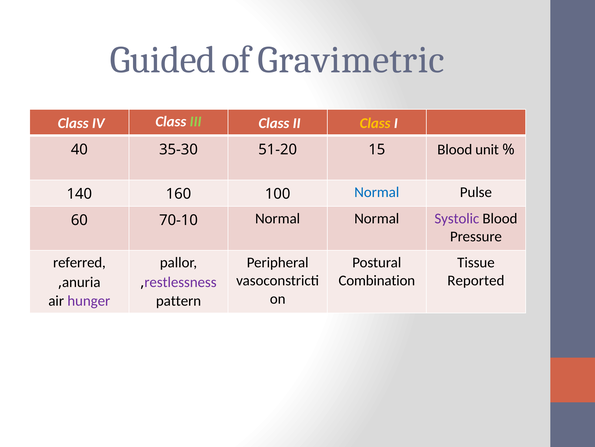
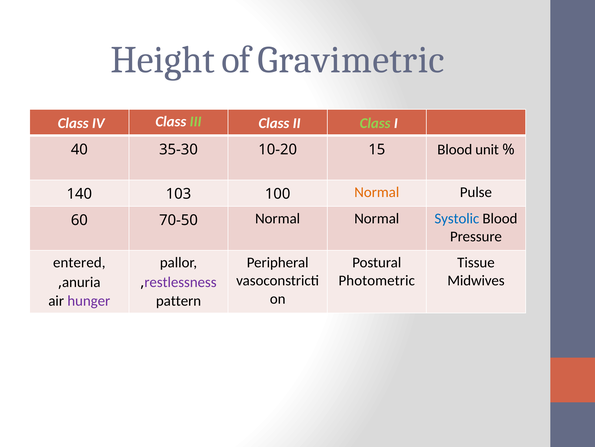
Guided: Guided -> Height (163, 60)
Class colour: yellow -> light green (375, 123)
51-20: 51-20 -> 10-20 (278, 149)
160: 160 -> 103 (178, 194)
Normal colour: blue -> orange (377, 192)
70-10: 70-10 -> 70-50 (178, 220)
Systolic colour: purple -> blue (457, 218)
referred: referred -> entered (79, 262)
Combination: Combination -> Photometric (377, 280)
Reported: Reported -> Midwives (476, 280)
